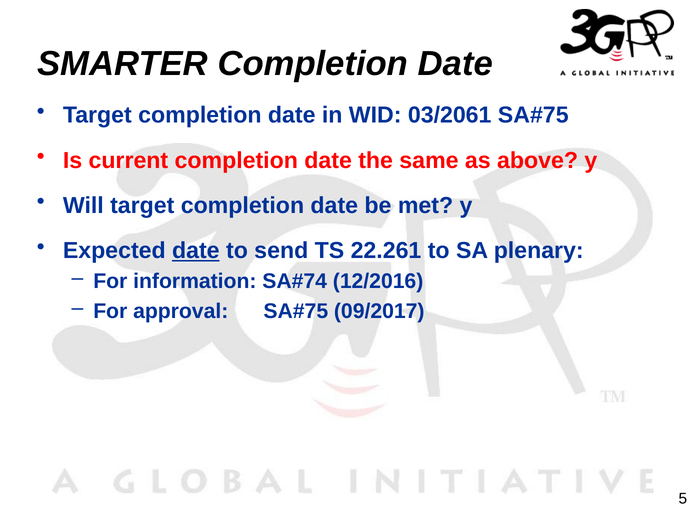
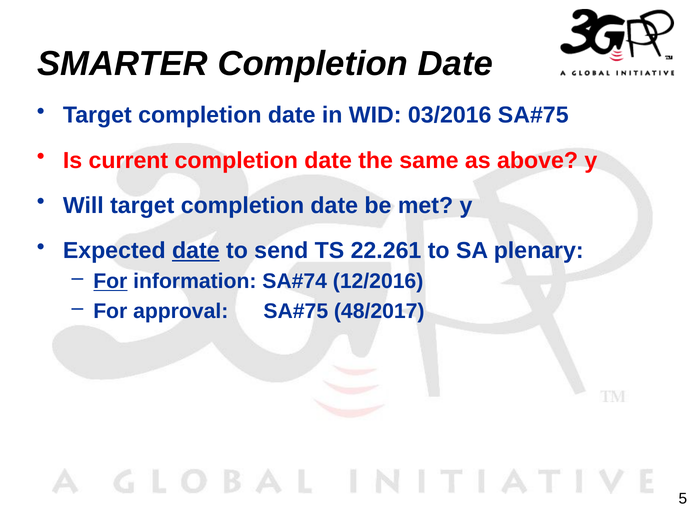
03/2061: 03/2061 -> 03/2016 (450, 115)
For underline: none -> present (110, 281)
09/2017: 09/2017 -> 48/2017 (379, 311)
